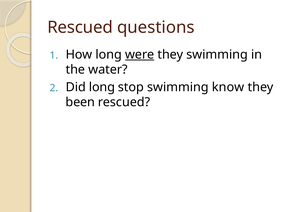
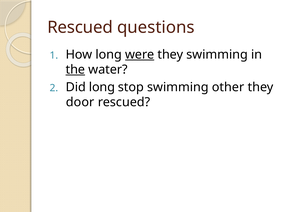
the underline: none -> present (75, 70)
know: know -> other (228, 87)
been: been -> door (80, 102)
